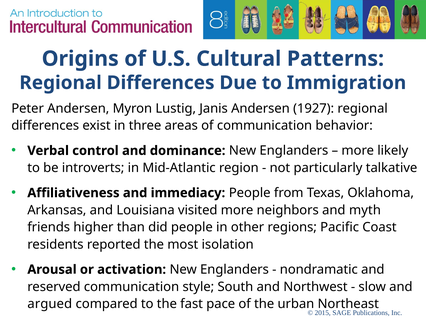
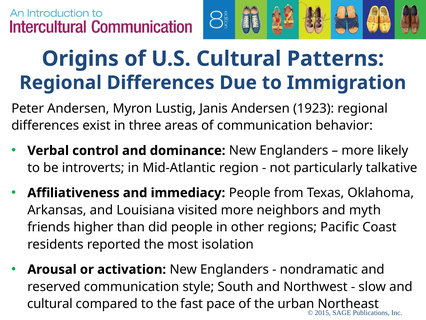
1927: 1927 -> 1923 (314, 108)
argued: argued -> cultural (50, 303)
